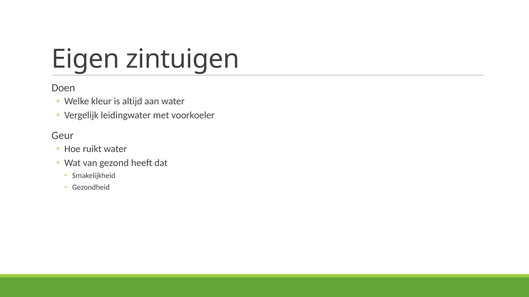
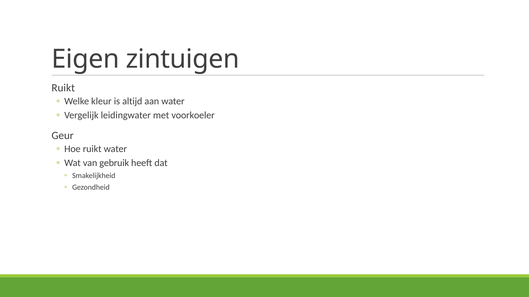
Doen: Doen -> Ruikt (63, 88)
gezond: gezond -> gebruik (114, 163)
